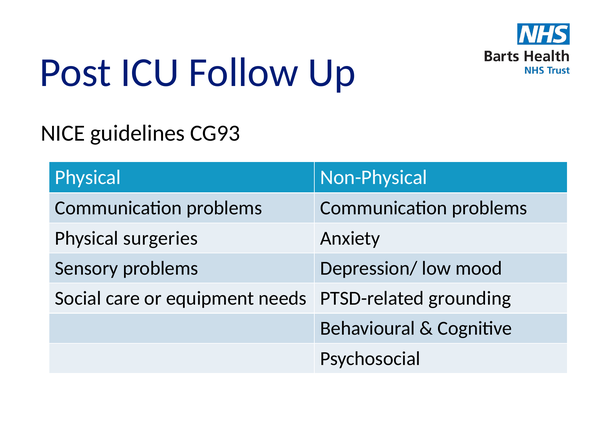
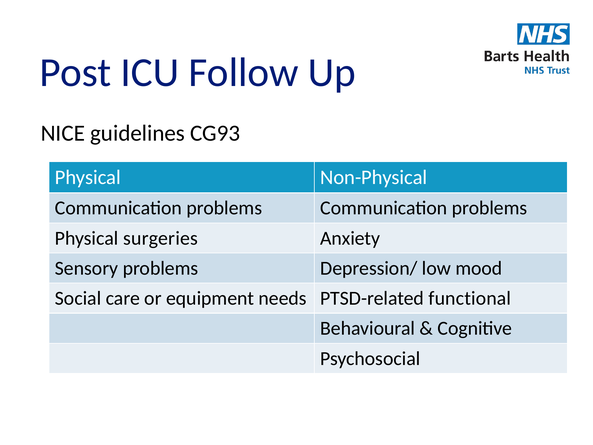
grounding: grounding -> functional (470, 298)
